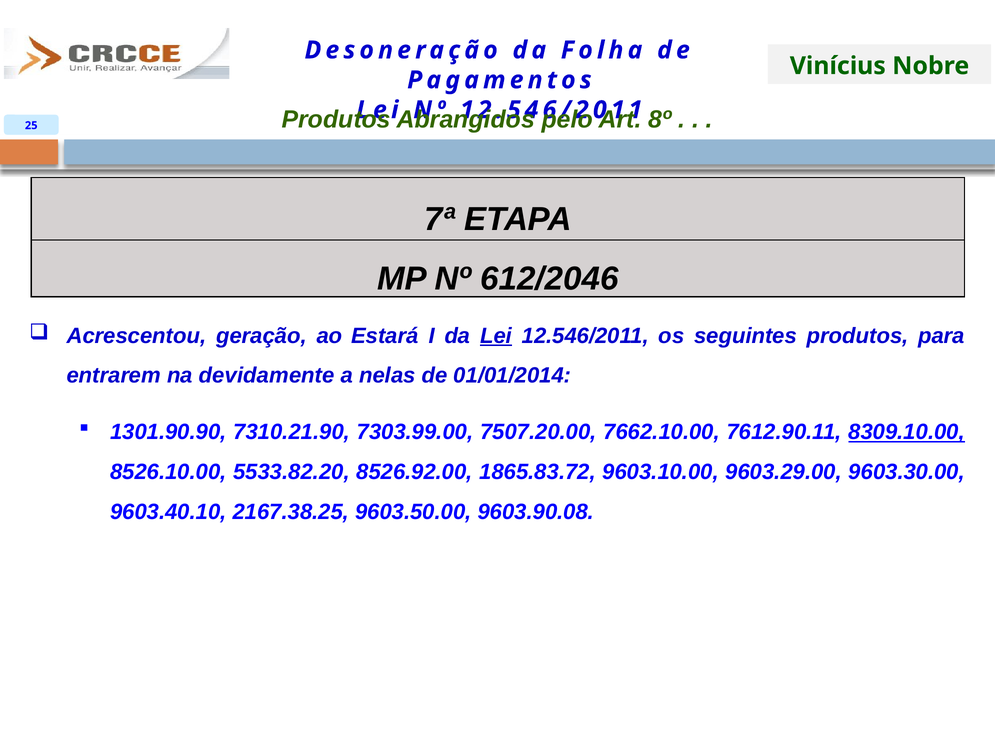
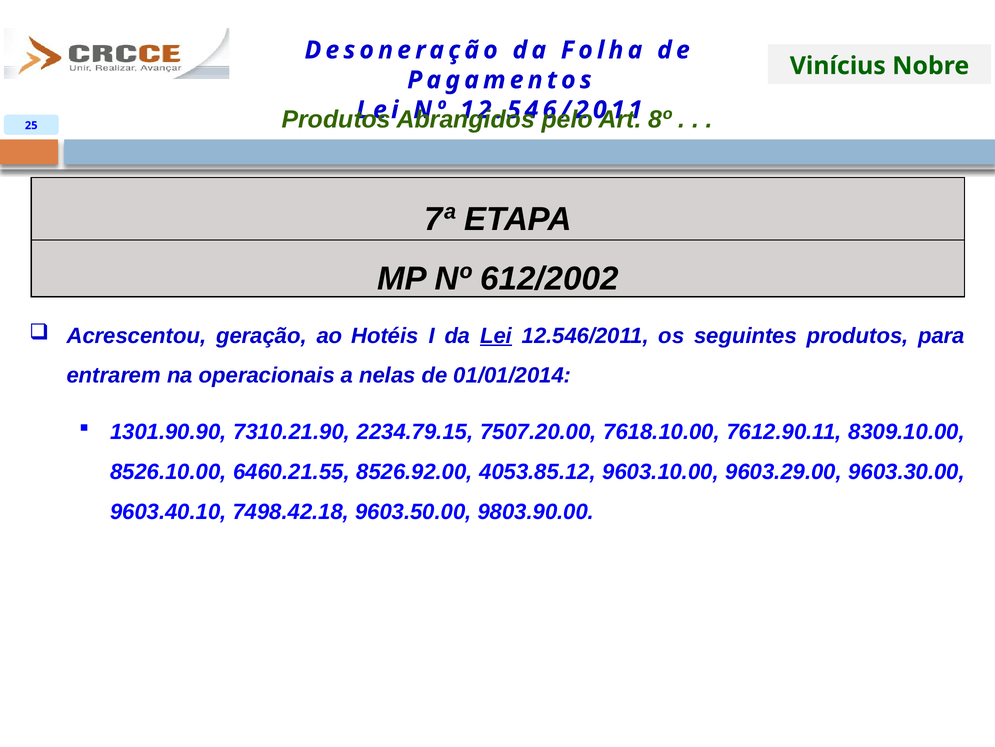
612/2046: 612/2046 -> 612/2002 (549, 278)
Estará: Estará -> Hotéis (385, 336)
devidamente: devidamente -> operacionais (267, 375)
7303.99.00: 7303.99.00 -> 2234.79.15 (415, 432)
7662.10.00: 7662.10.00 -> 7618.10.00 (662, 432)
8309.10.00 underline: present -> none (907, 432)
5533.82.20: 5533.82.20 -> 6460.21.55 (291, 471)
1865.83.72: 1865.83.72 -> 4053.85.12 (538, 471)
2167.38.25: 2167.38.25 -> 7498.42.18 (291, 511)
9603.90.08: 9603.90.08 -> 9803.90.00 (536, 511)
